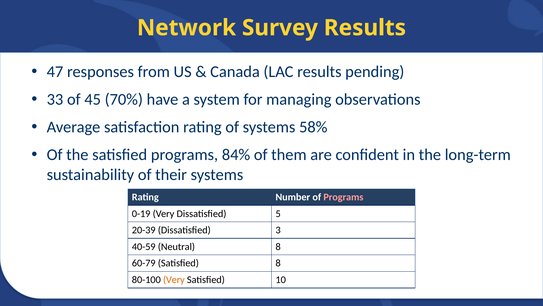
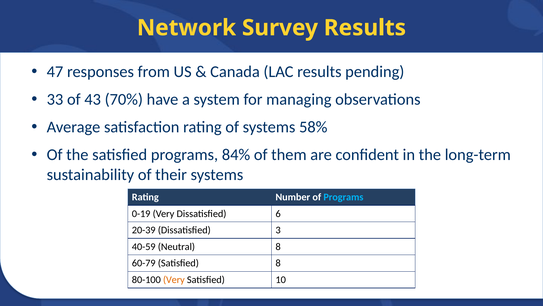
45: 45 -> 43 (93, 99)
Programs colour: pink -> light blue (343, 197)
5: 5 -> 6 (278, 213)
